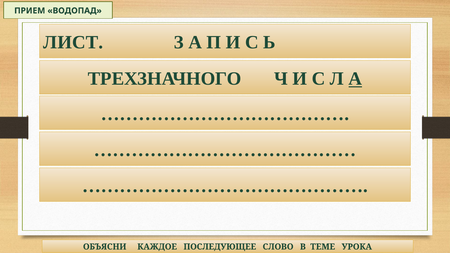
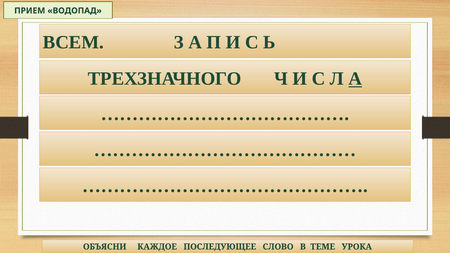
ЛИСТ: ЛИСТ -> ВСЕМ (73, 42)
